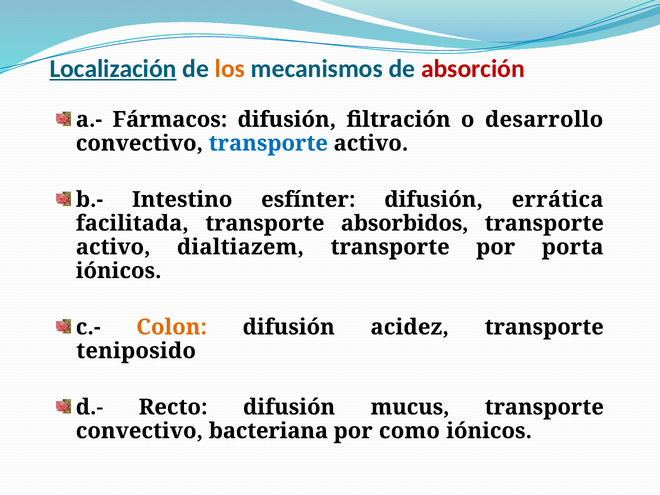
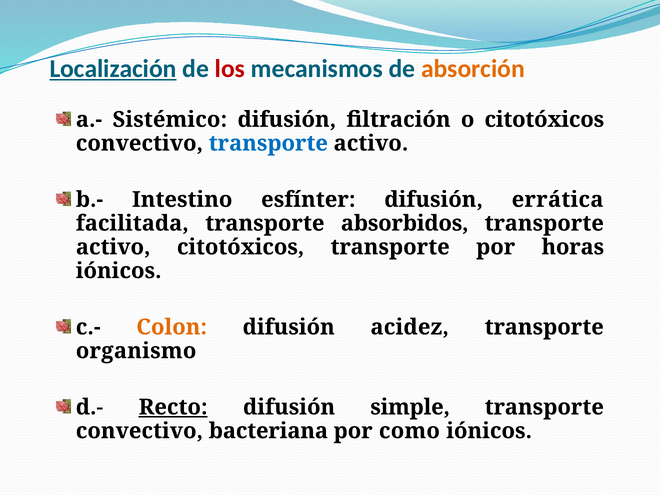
los colour: orange -> red (230, 69)
absorción colour: red -> orange (473, 69)
Fármacos: Fármacos -> Sistémico (170, 120)
o desarrollo: desarrollo -> citotóxicos (544, 120)
activo dialtiazem: dialtiazem -> citotóxicos (241, 247)
porta: porta -> horas (573, 247)
teniposido: teniposido -> organismo (136, 351)
Recto underline: none -> present (173, 407)
mucus: mucus -> simple (410, 407)
